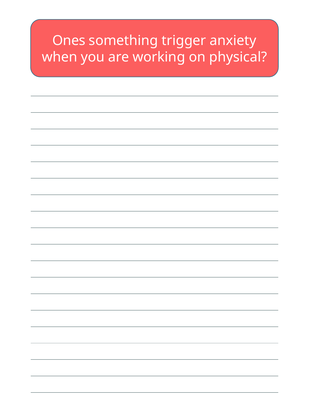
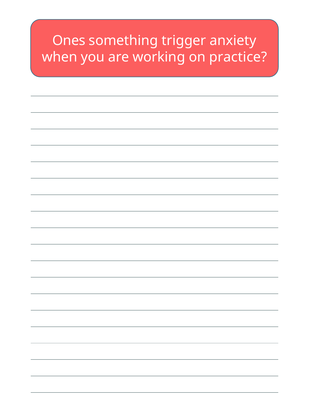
physical: physical -> practice (238, 57)
